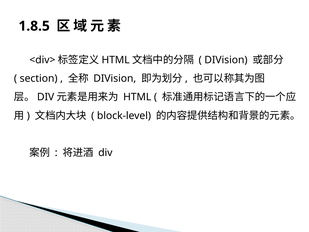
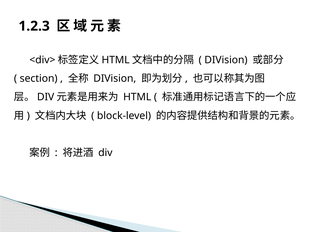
1.8.5: 1.8.5 -> 1.2.3 (34, 26)
